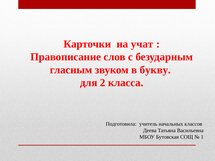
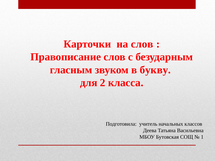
на учат: учат -> слов (142, 44)
